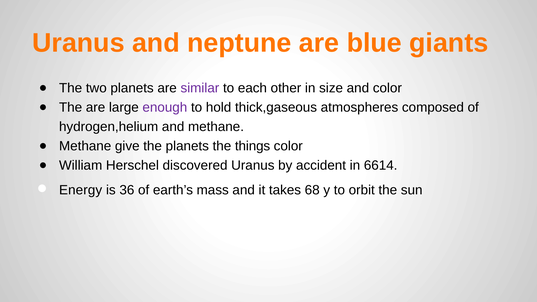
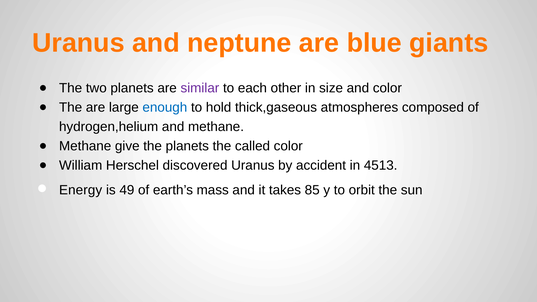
enough colour: purple -> blue (165, 107)
things: things -> called (253, 146)
6614: 6614 -> 4513 (381, 165)
36: 36 -> 49 (127, 190)
68: 68 -> 85 (312, 190)
